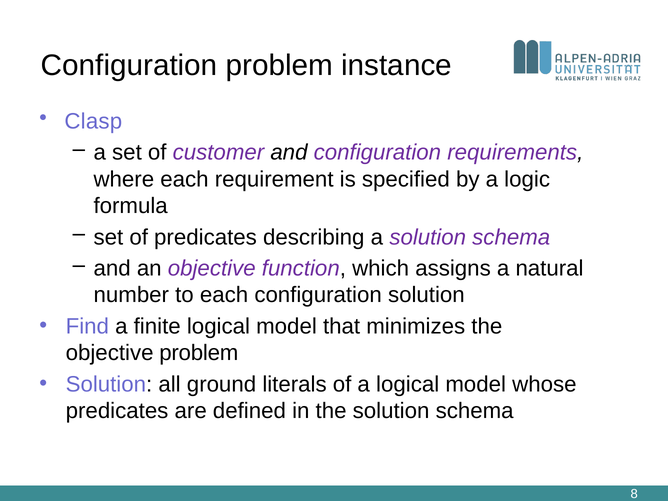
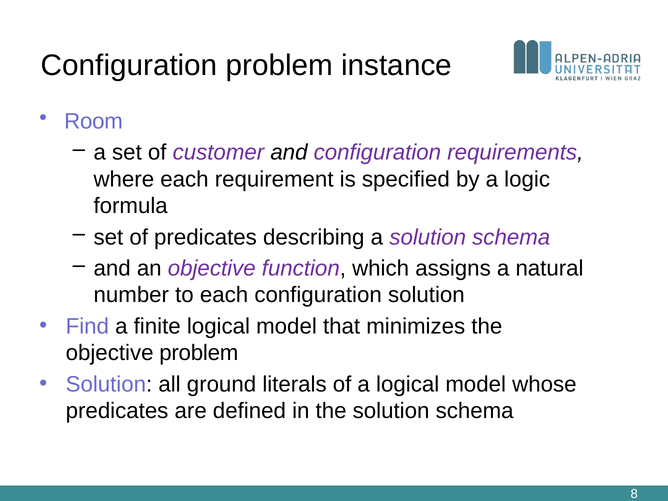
Clasp: Clasp -> Room (94, 121)
